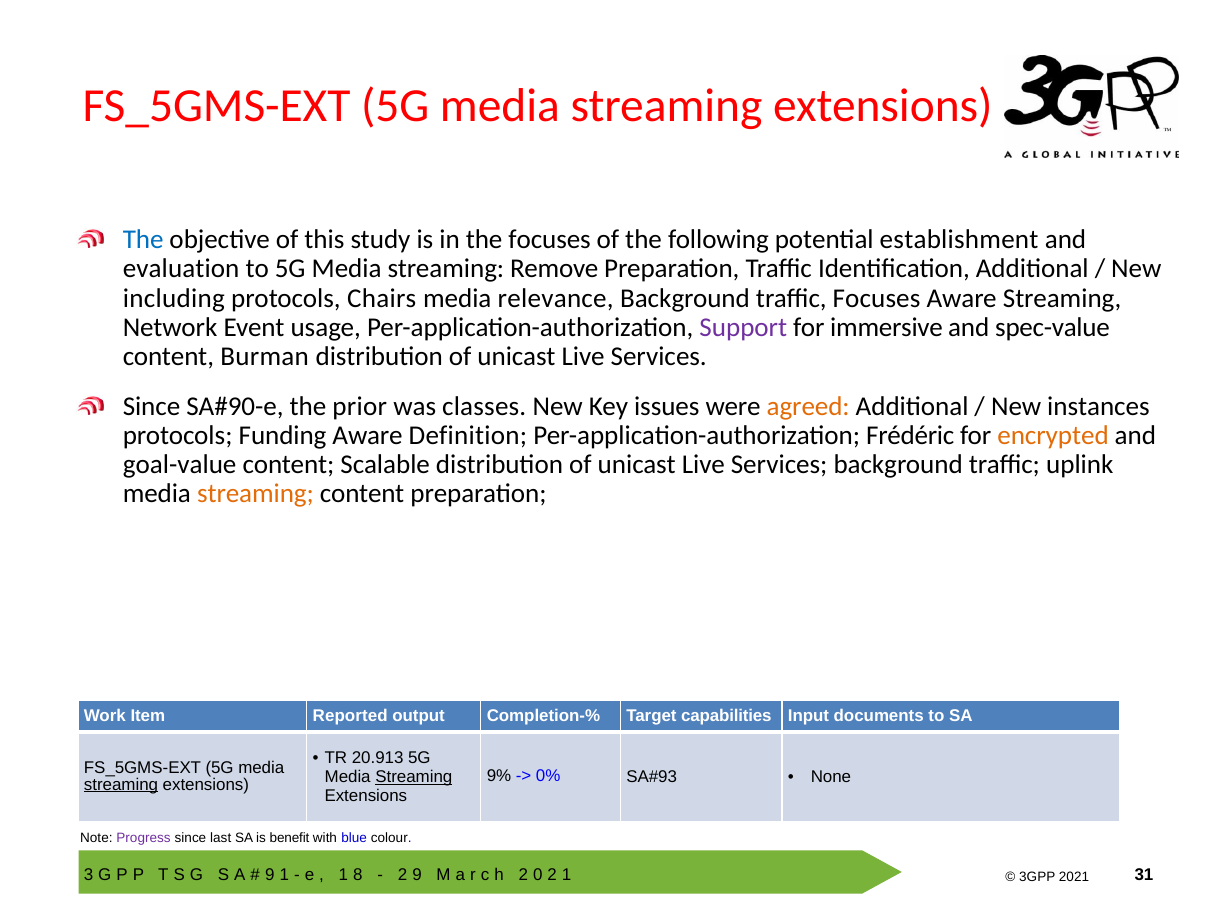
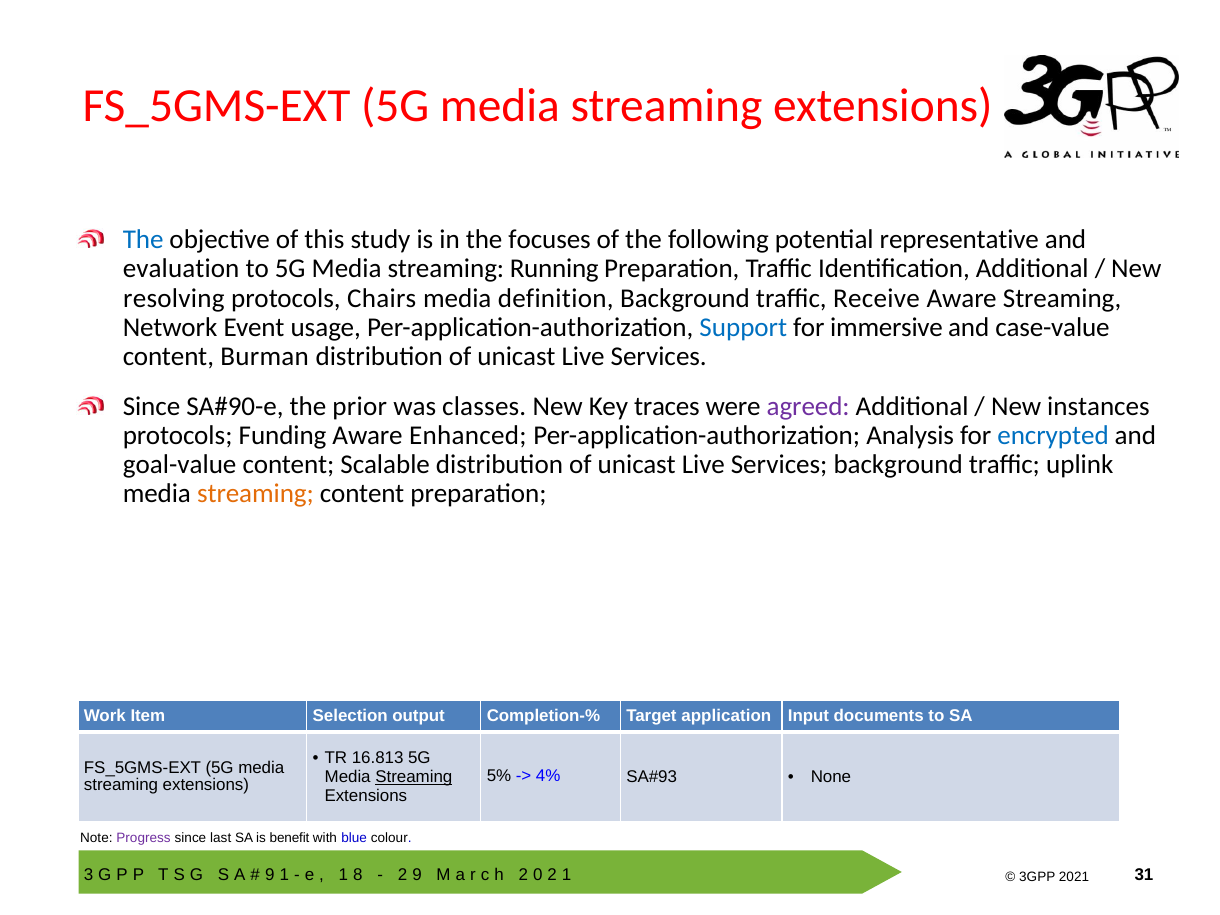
establishment: establishment -> representative (959, 240)
Remove: Remove -> Running (554, 269)
including: including -> resolving (174, 298)
relevance: relevance -> definition (556, 298)
traffic Focuses: Focuses -> Receive (876, 298)
Support colour: purple -> blue (743, 327)
spec-value: spec-value -> case-value (1052, 327)
issues: issues -> traces (667, 406)
agreed colour: orange -> purple (808, 406)
Definition: Definition -> Enhanced (468, 435)
Frédéric: Frédéric -> Analysis (910, 435)
encrypted colour: orange -> blue (1053, 435)
Reported: Reported -> Selection (350, 716)
capabilities: capabilities -> application (726, 716)
20.913: 20.913 -> 16.813 (378, 758)
9%: 9% -> 5% (499, 776)
0%: 0% -> 4% (548, 776)
streaming underline: present -> none (121, 785)
